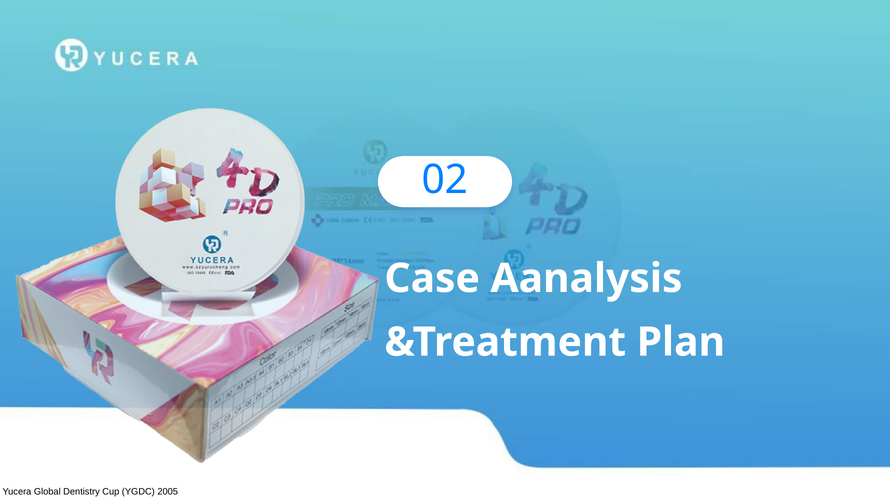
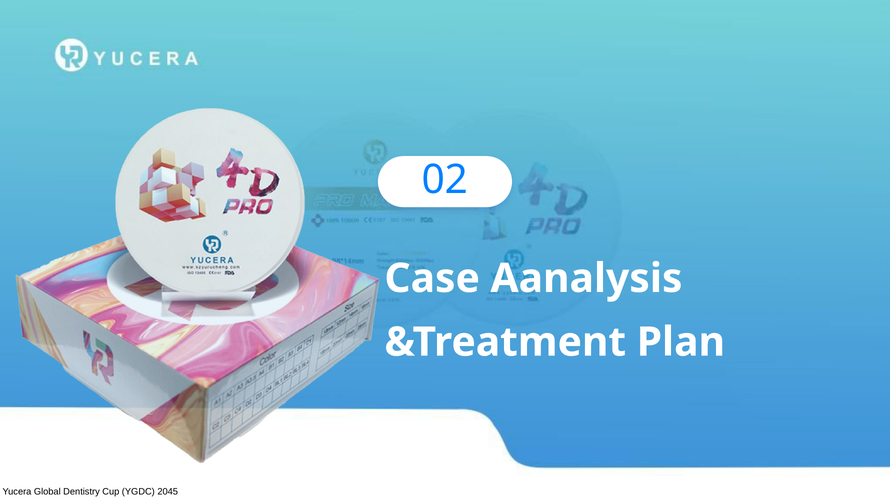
2005: 2005 -> 2045 (168, 491)
